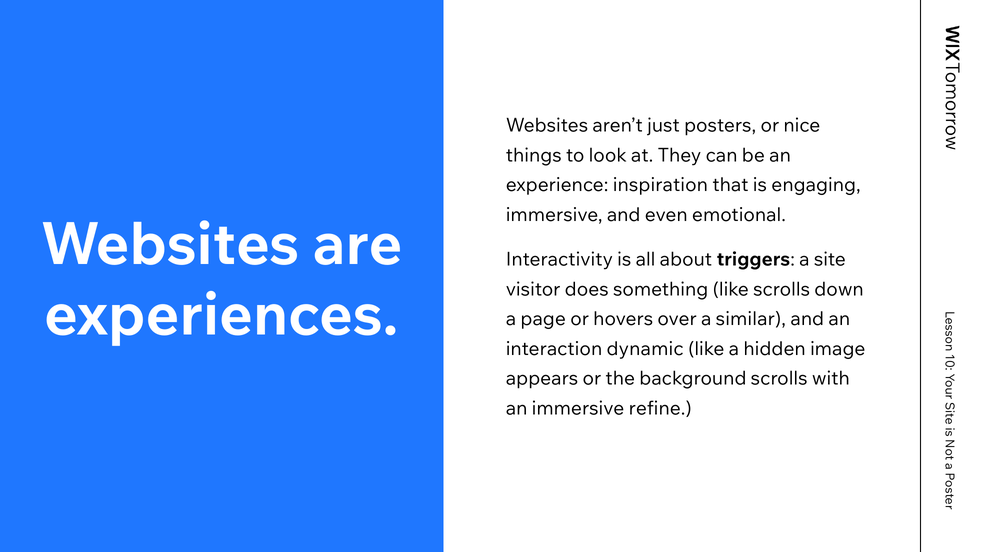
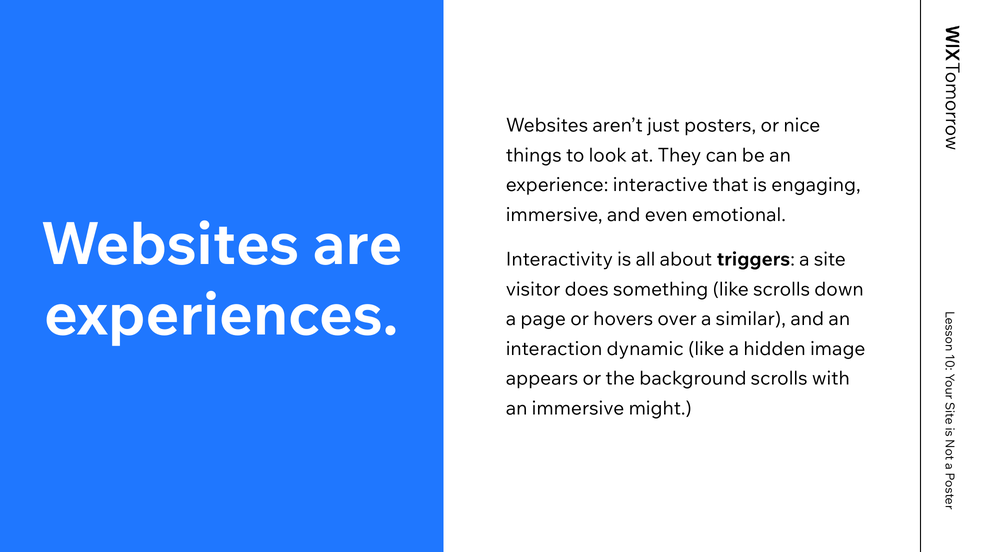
inspiration: inspiration -> interactive (660, 185)
refine: refine -> might (660, 409)
